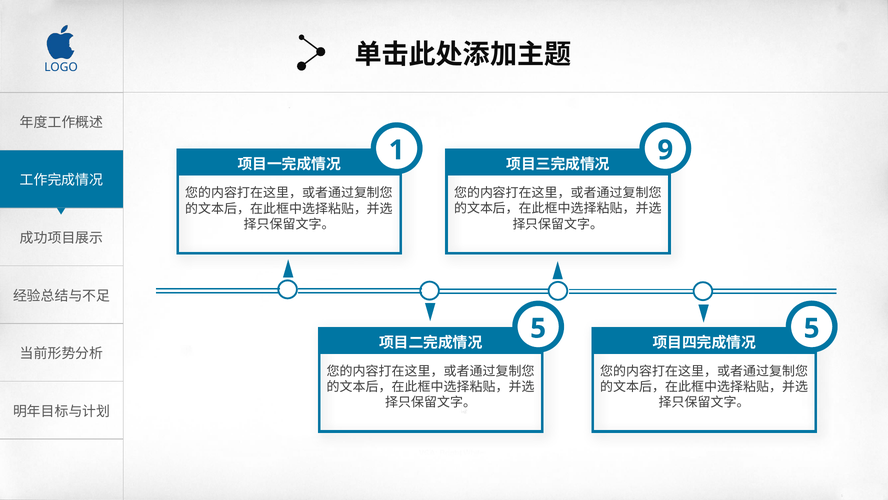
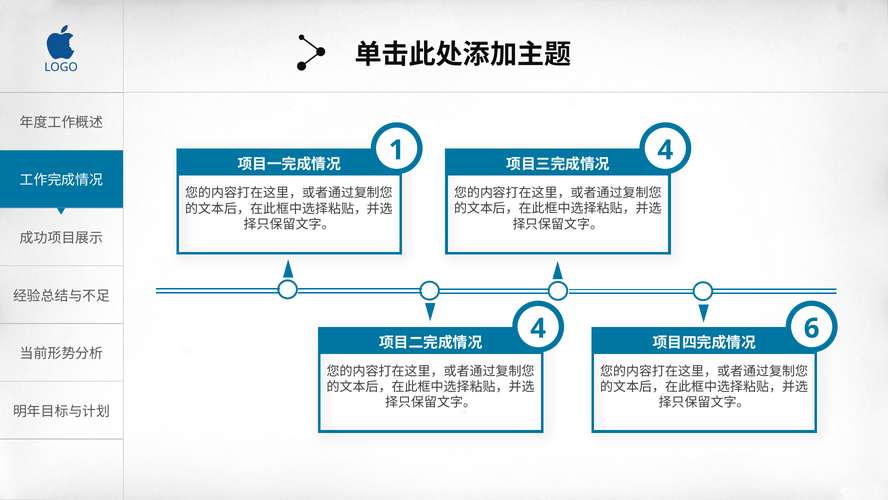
9: 9 -> 4 (665, 150)
5: 5 -> 6 (812, 328)
5: 5 -> 4 (538, 328)
